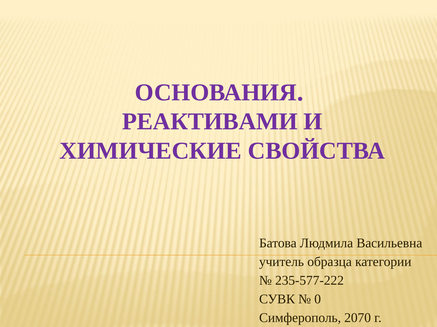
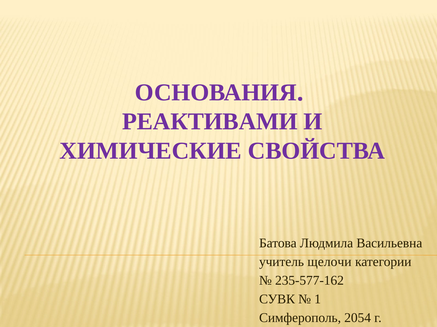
образца: образца -> щелочи (329, 262)
235-577-222: 235-577-222 -> 235-577-162 (309, 281)
0: 0 -> 1 (318, 300)
2070: 2070 -> 2054 (358, 318)
